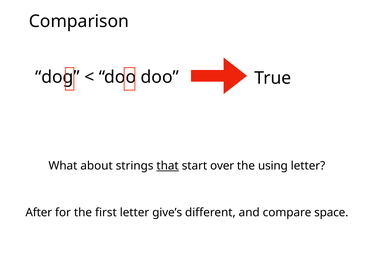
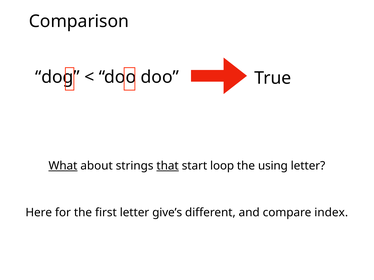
What underline: none -> present (63, 166)
over: over -> loop (222, 166)
After: After -> Here (39, 213)
space: space -> index (331, 213)
